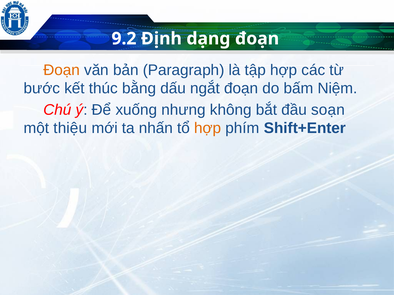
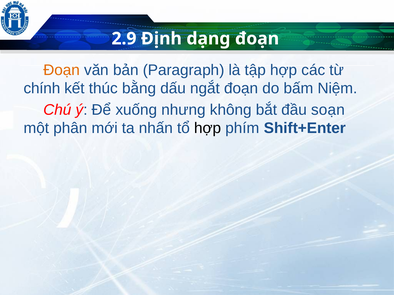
9.2: 9.2 -> 2.9 (124, 39)
bước: bước -> chính (42, 89)
thiệu: thiệu -> phân (70, 128)
hợp colour: orange -> black (208, 128)
